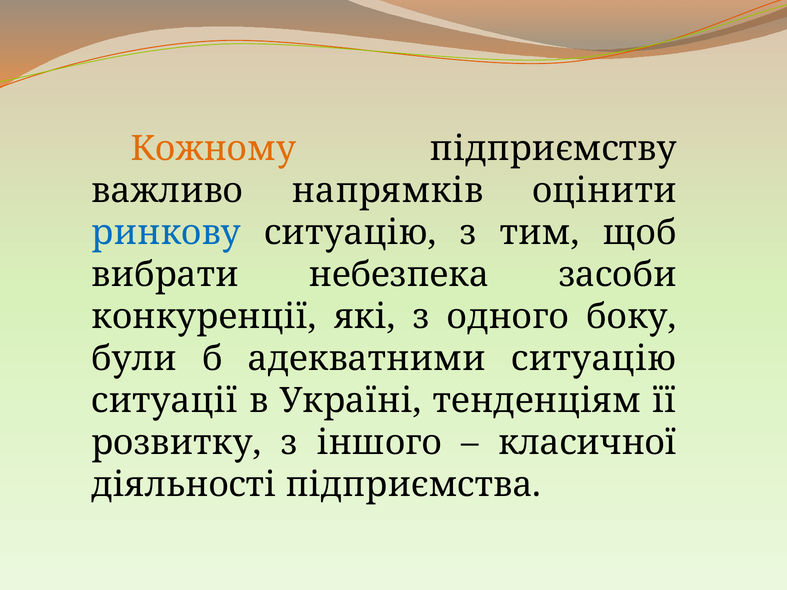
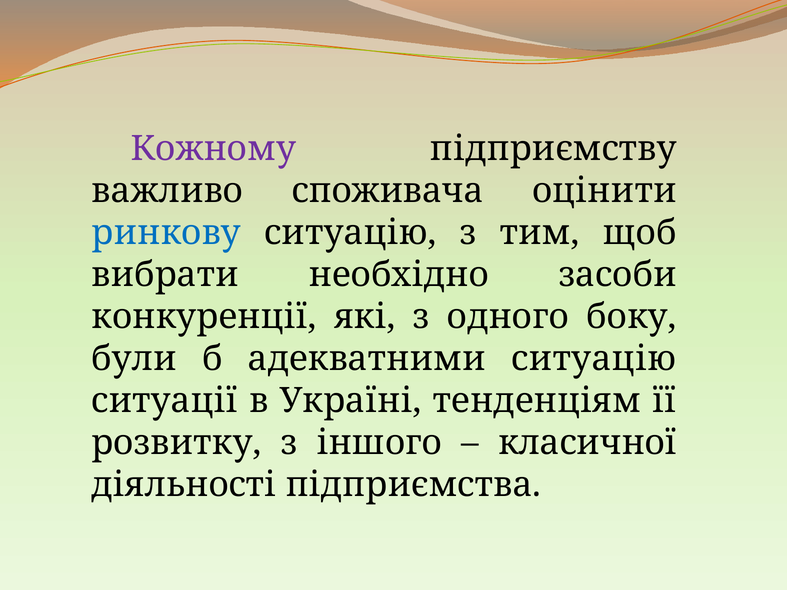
Кожному colour: orange -> purple (213, 149)
напрямків: напрямків -> споживача (388, 191)
небезпека: небезпека -> необхідно (399, 275)
